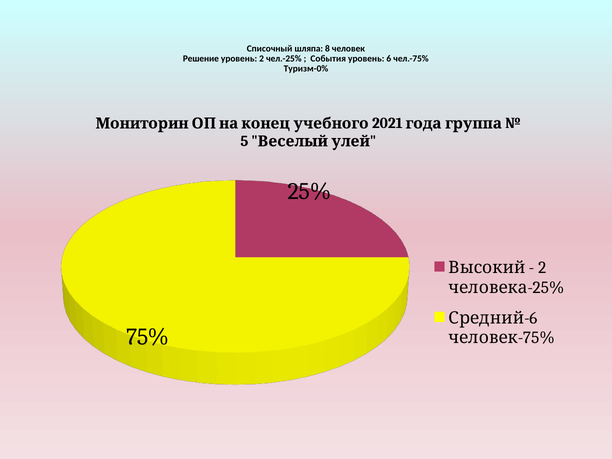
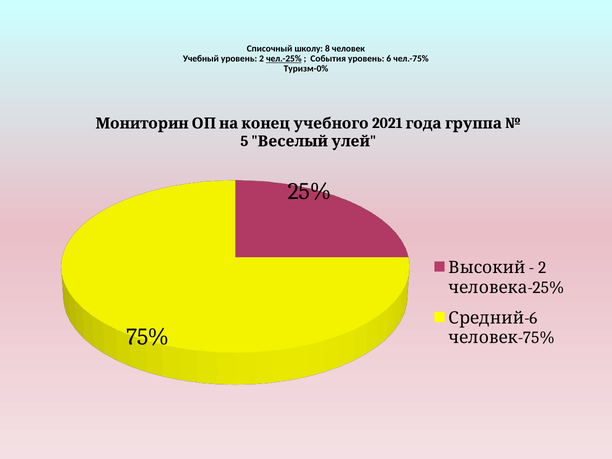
шляпа: шляпа -> школу (309, 49)
Решение: Решение -> Учебный (201, 59)
чел.-25% underline: none -> present (284, 59)
